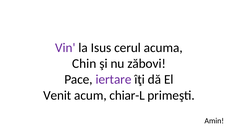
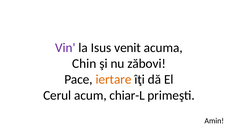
cerul: cerul -> venit (128, 48)
iertare colour: purple -> orange (114, 79)
Venit: Venit -> Cerul (57, 95)
